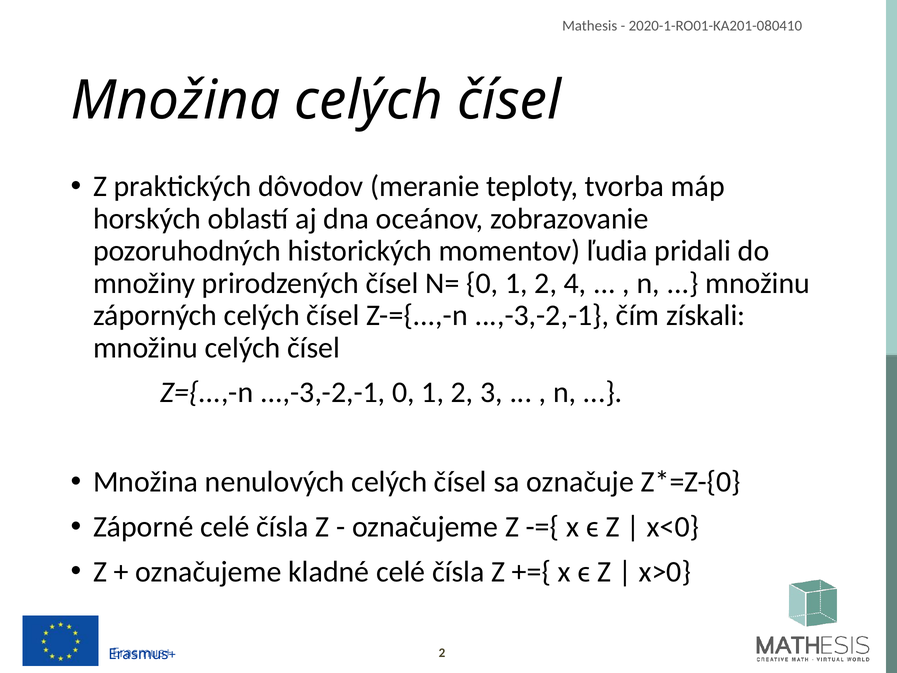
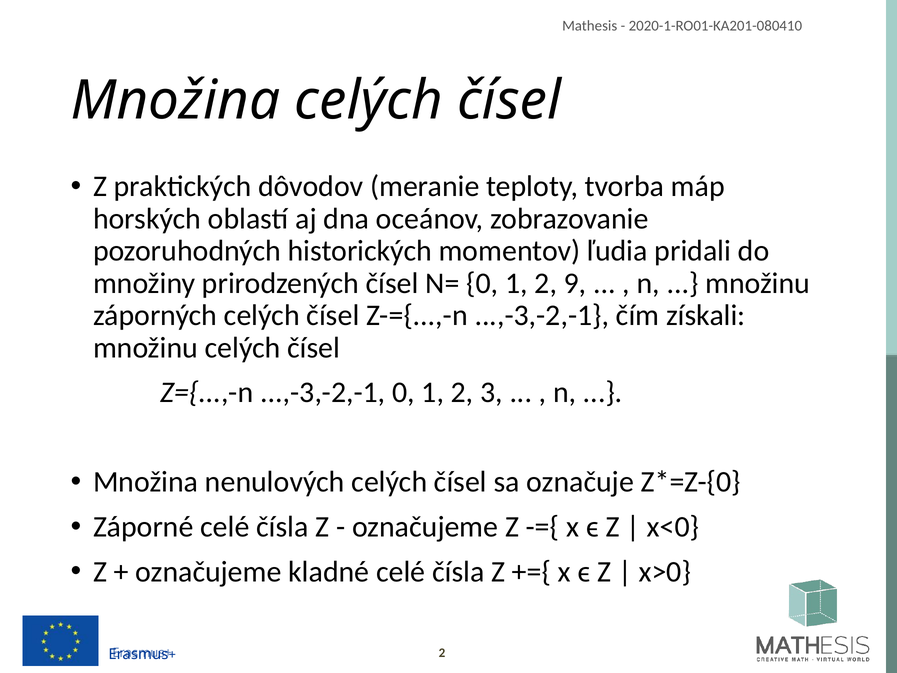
4: 4 -> 9 (575, 283)
